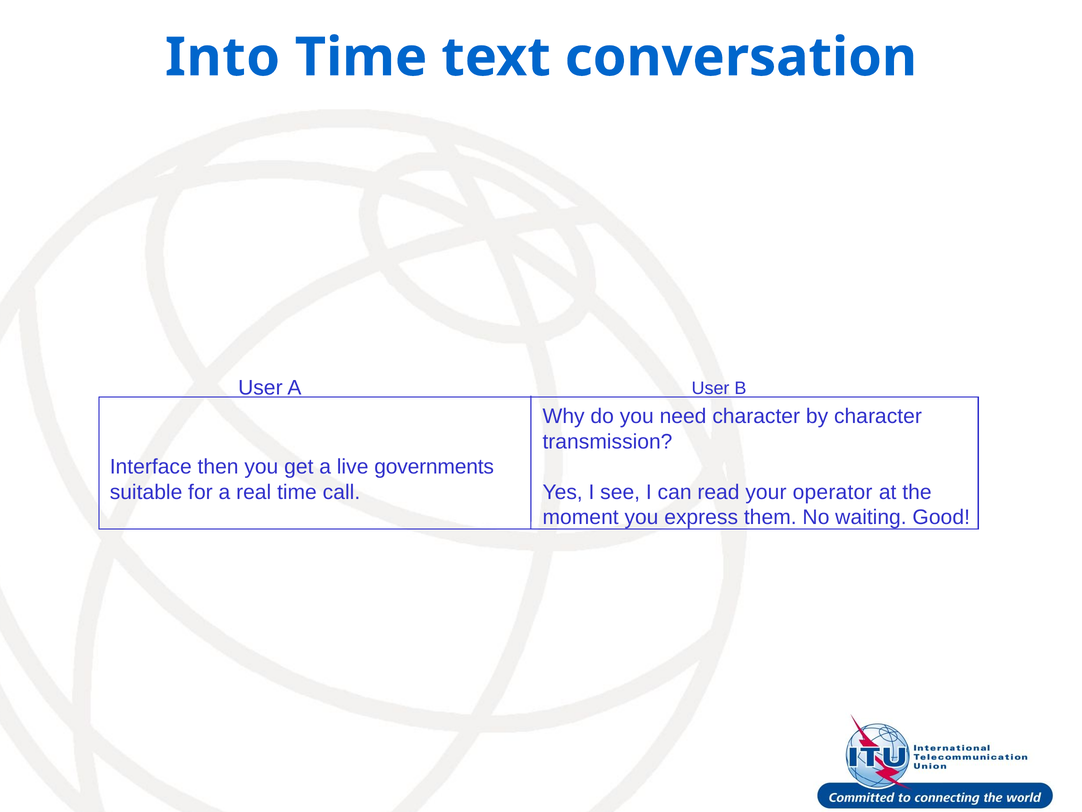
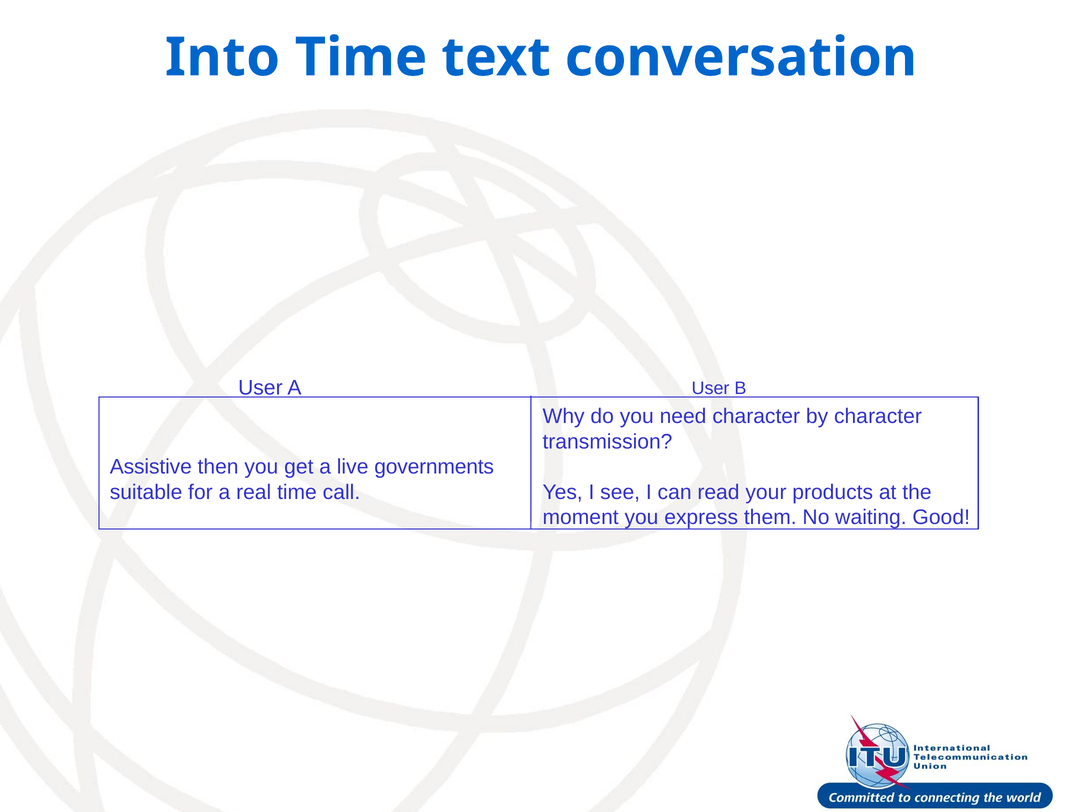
Interface: Interface -> Assistive (151, 467)
operator: operator -> products (833, 492)
